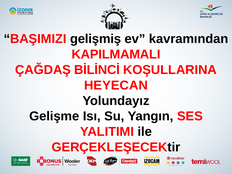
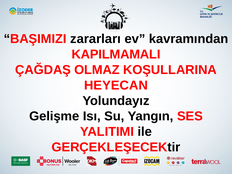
gelişmiş: gelişmiş -> zararları (96, 39)
BİLİNCİ: BİLİNCİ -> OLMAZ (97, 70)
